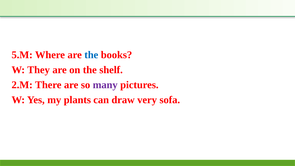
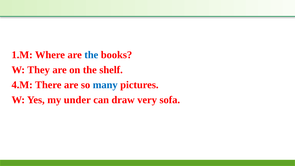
5.M: 5.M -> 1.M (22, 55)
2.M: 2.M -> 4.M (22, 85)
many colour: purple -> blue (105, 85)
plants: plants -> under (77, 100)
